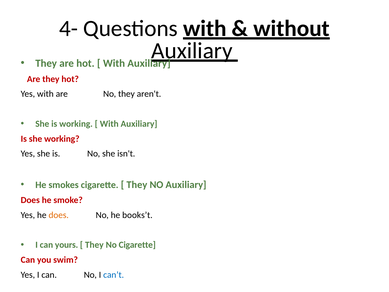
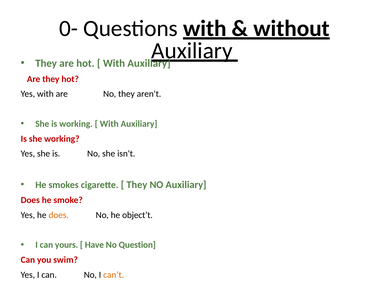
4-: 4- -> 0- (69, 28)
books’t: books’t -> object’t (137, 215)
They: They -> Have (94, 245)
No Cigarette: Cigarette -> Question (137, 245)
can’t colour: blue -> orange (114, 275)
